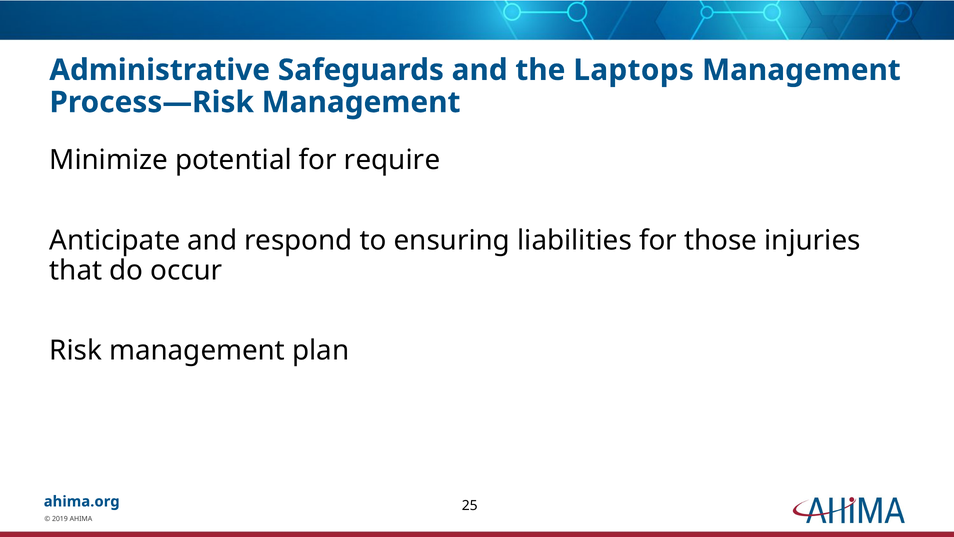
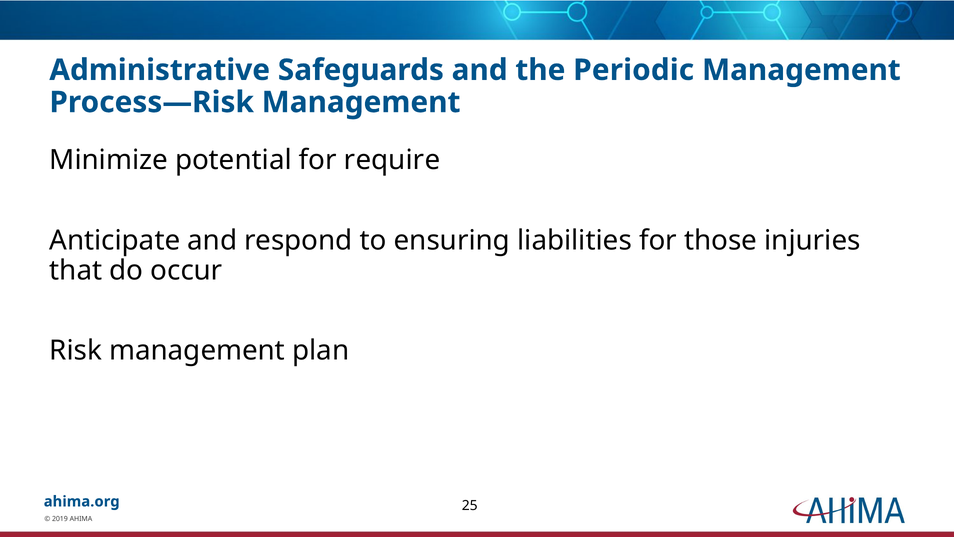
Laptops: Laptops -> Periodic (634, 70)
